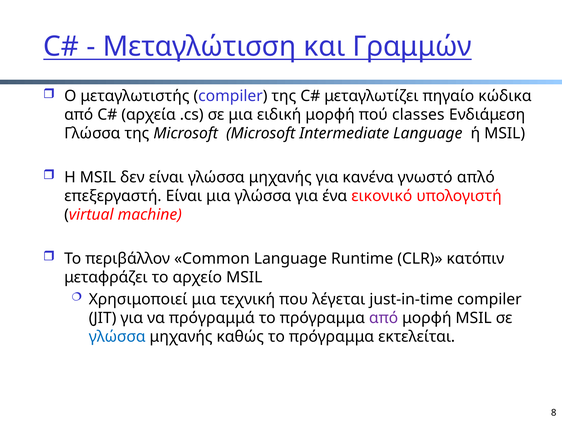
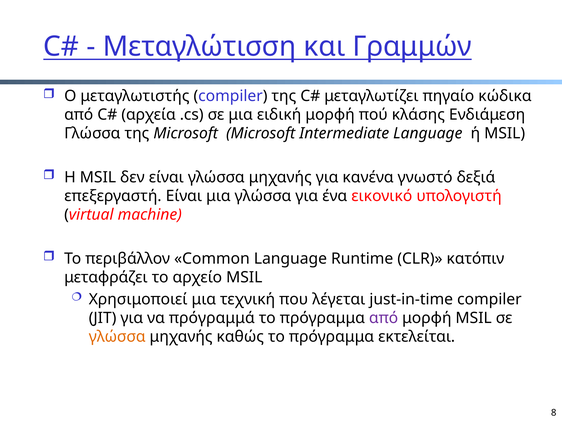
classes: classes -> κλάσης (418, 115)
απλό: απλό -> δεξιά (476, 177)
γλώσσα colour: blue -> orange (117, 336)
